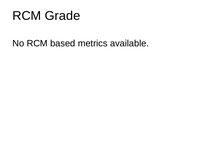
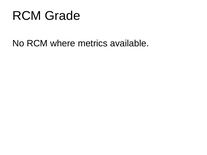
based: based -> where (63, 43)
